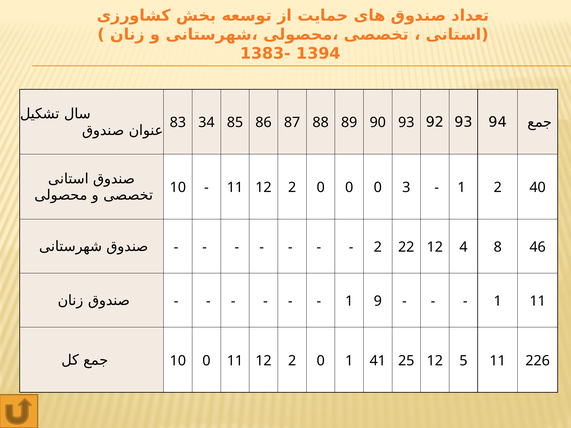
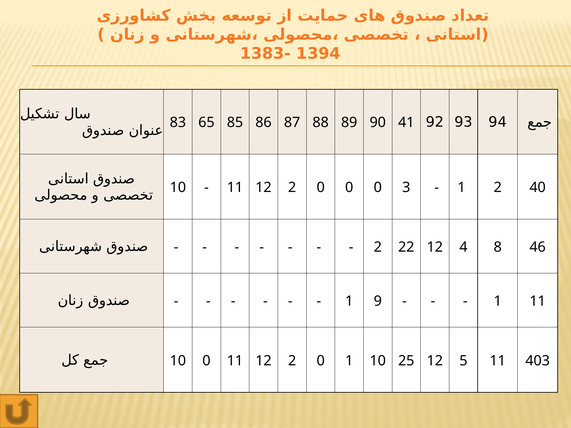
34: 34 -> 65 (206, 123)
90 93: 93 -> 41 (406, 123)
1 41: 41 -> 10 (378, 361)
226: 226 -> 403 (538, 361)
